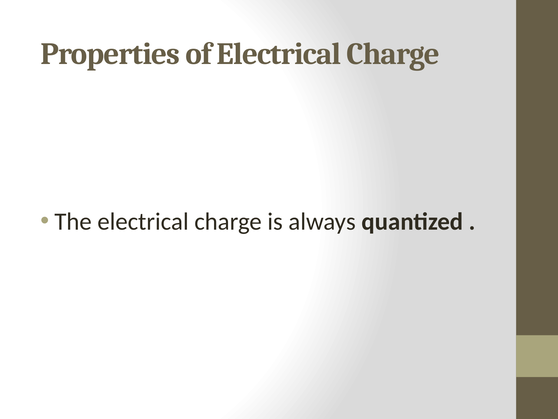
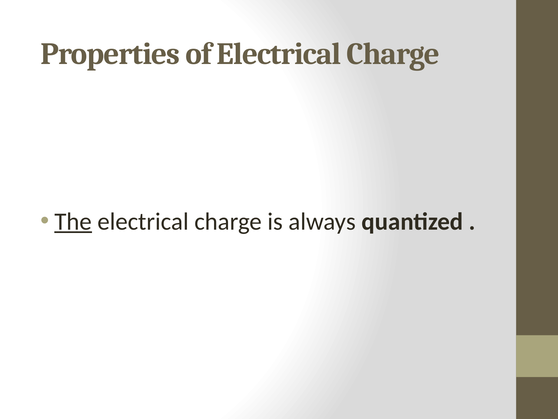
The underline: none -> present (73, 221)
